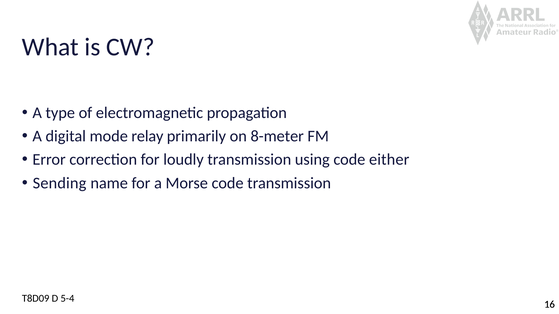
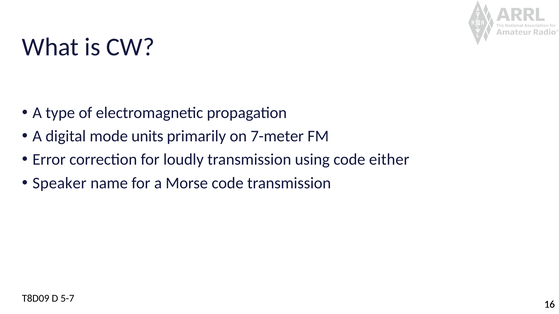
relay: relay -> units (147, 136)
8-meter: 8-meter -> 7-meter (277, 136)
Sending: Sending -> Speaker (60, 183)
5-4: 5-4 -> 5-7 (67, 299)
